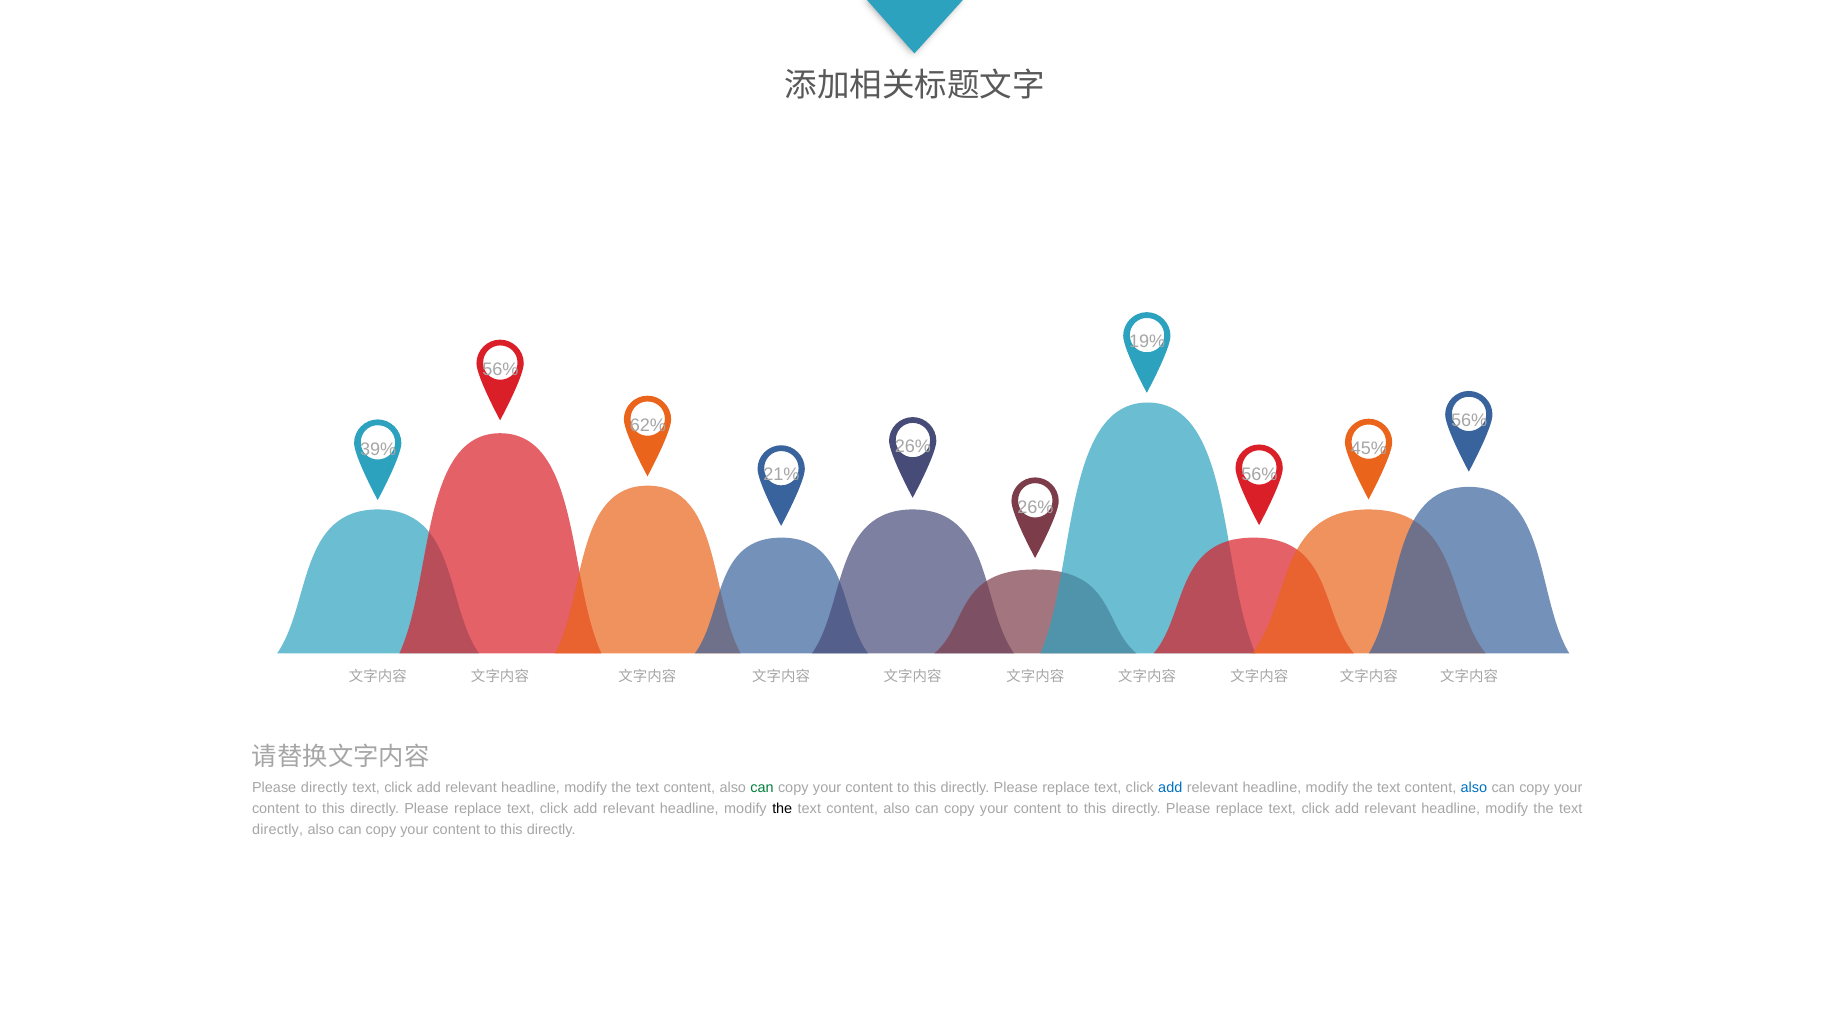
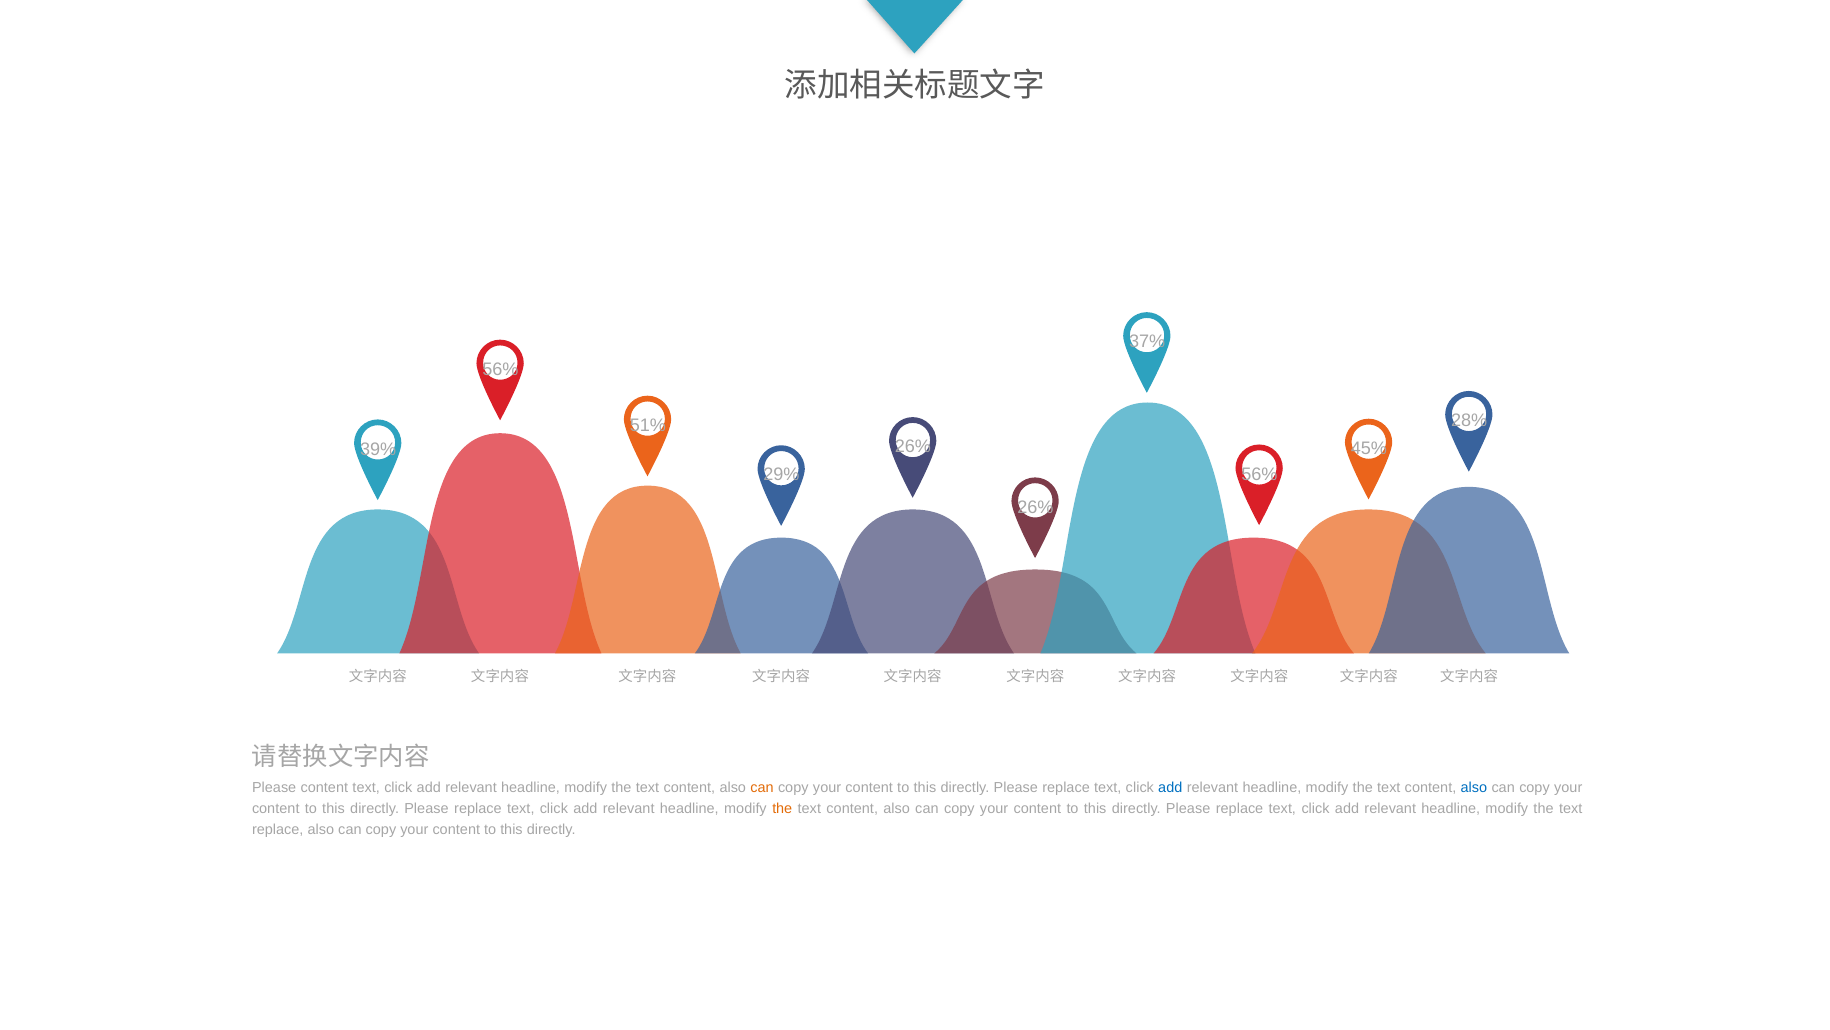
19%: 19% -> 37% (1147, 342)
56%: 56% -> 28% (1469, 420)
62%: 62% -> 51% (648, 425)
21%: 21% -> 29% (782, 475)
Please directly: directly -> content (324, 787)
can colour: green -> orange (762, 787)
the colour: black -> orange (782, 808)
directly: directly -> replace (278, 829)
